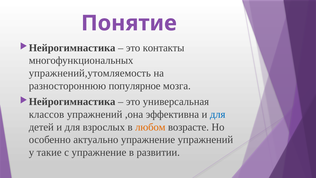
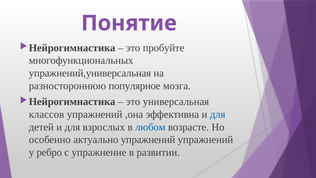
контакты: контакты -> пробуйте (164, 48)
упражнений,утомляемость: упражнений,утомляемость -> упражнений,универсальная (90, 73)
любом colour: orange -> blue (150, 127)
актуально упражнение: упражнение -> упражнений (148, 140)
такие: такие -> ребро (49, 152)
